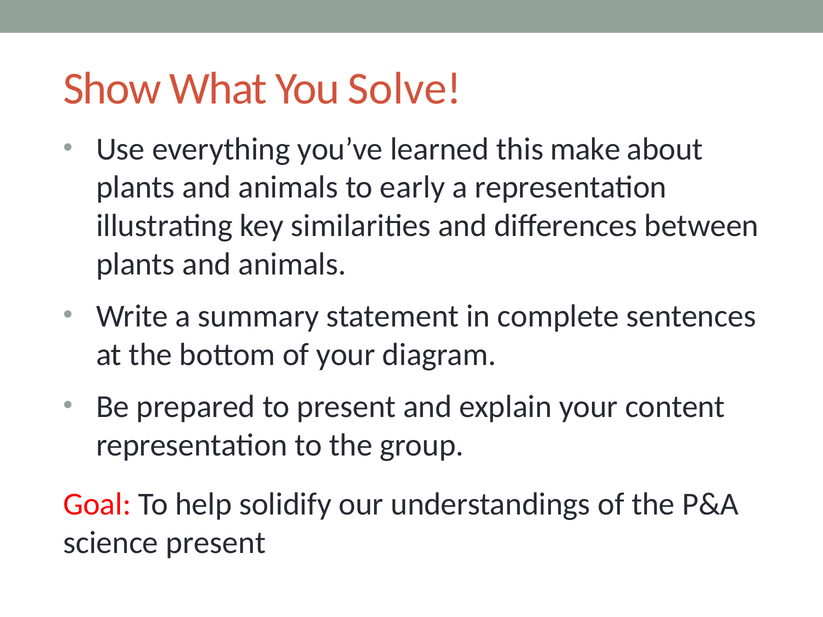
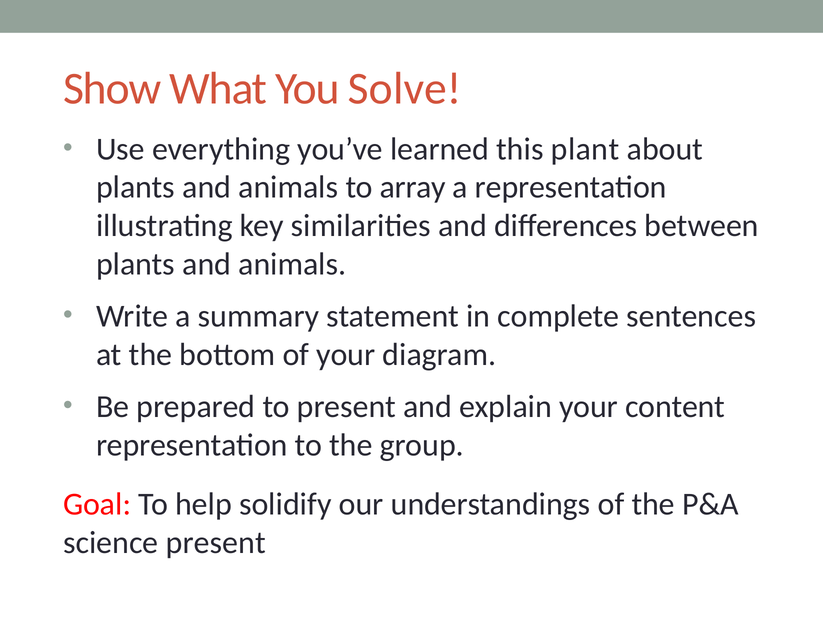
make: make -> plant (585, 149)
early: early -> array (413, 187)
